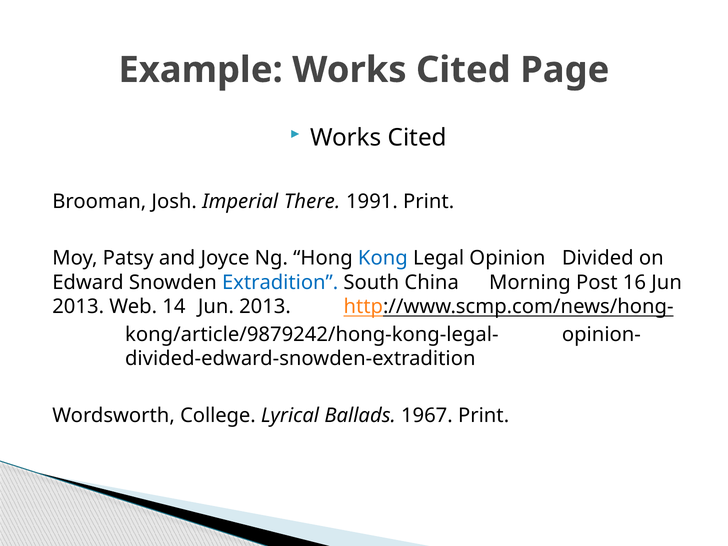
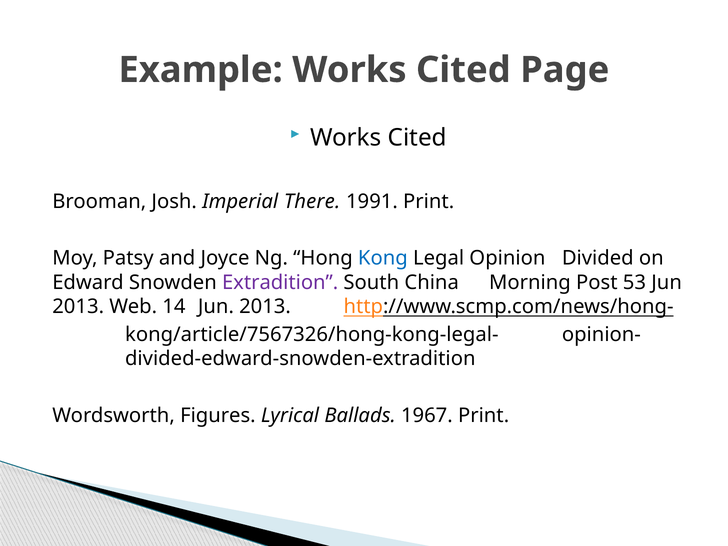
Extradition colour: blue -> purple (280, 282)
16: 16 -> 53 (634, 282)
kong/article/9879242/hong-kong-legal-: kong/article/9879242/hong-kong-legal- -> kong/article/7567326/hong-kong-legal- (312, 334)
College: College -> Figures (218, 415)
